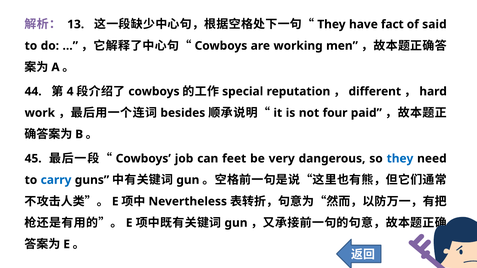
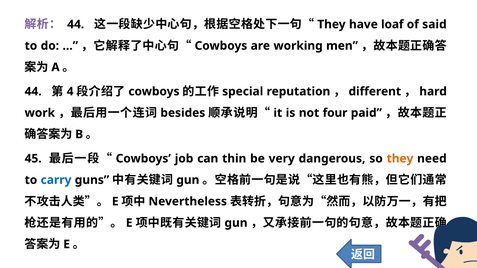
13: 13 -> 44 (76, 24)
fact: fact -> loaf (392, 24)
feet: feet -> thin (234, 159)
they colour: blue -> orange (400, 159)
